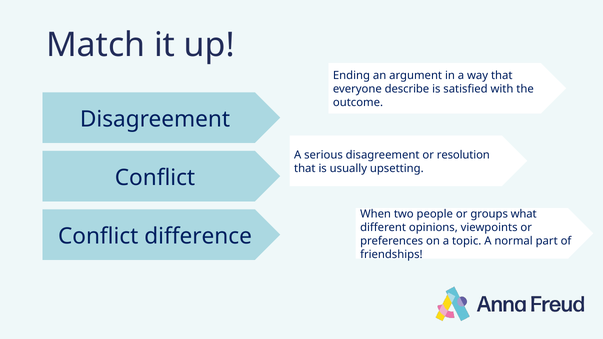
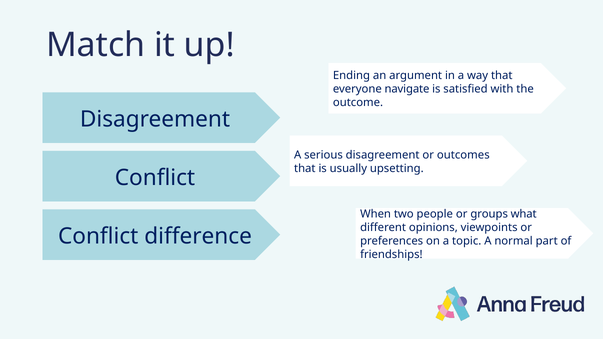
describe: describe -> navigate (407, 89)
resolution: resolution -> outcomes (463, 155)
